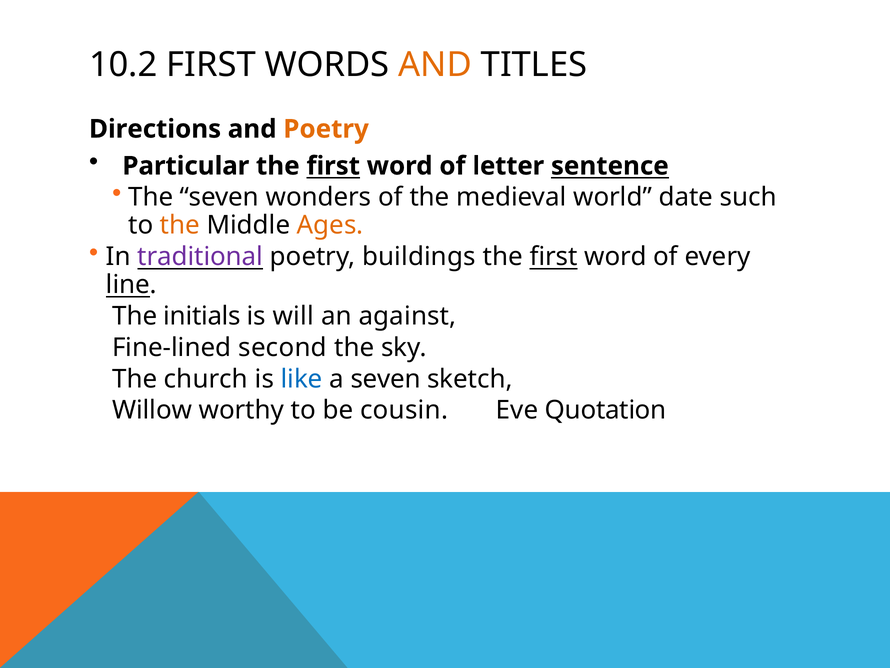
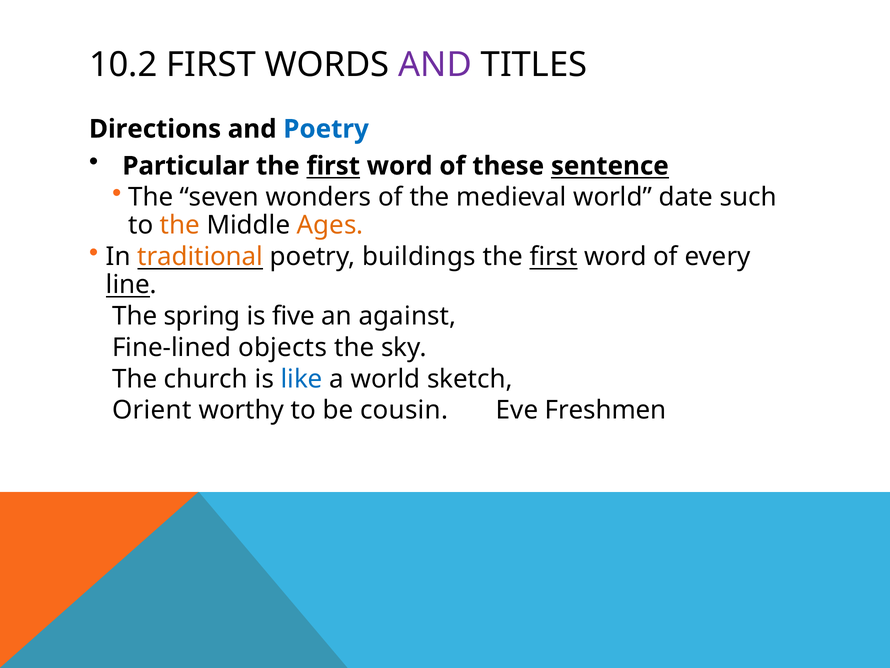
AND colour: orange -> purple (435, 65)
Poetry colour: orange -> blue (326, 129)
letter: letter -> these (508, 166)
traditional colour: purple -> orange (200, 257)
initials: initials -> spring (202, 316)
will: will -> five (294, 316)
second: second -> objects (283, 347)
a seven: seven -> world (385, 379)
Willow: Willow -> Orient (152, 410)
Quotation: Quotation -> Freshmen (606, 410)
